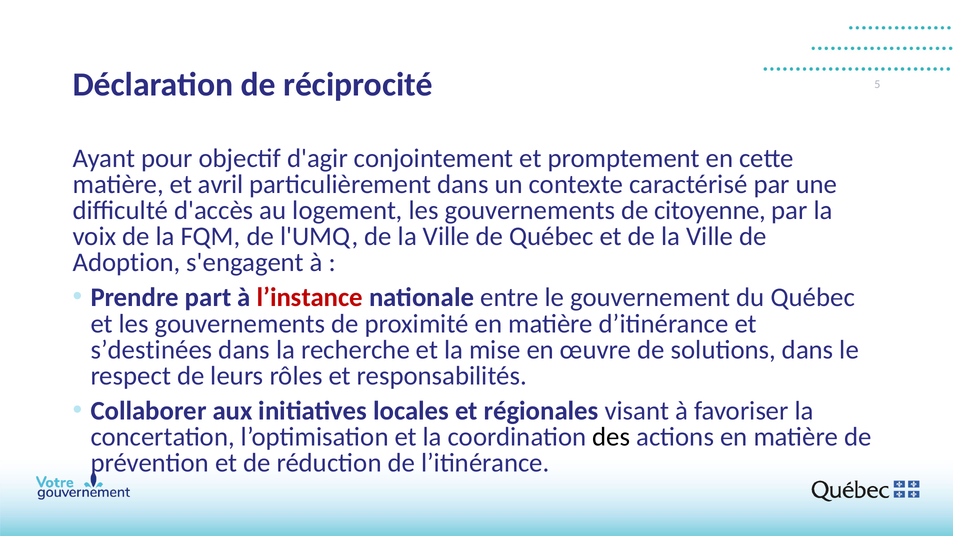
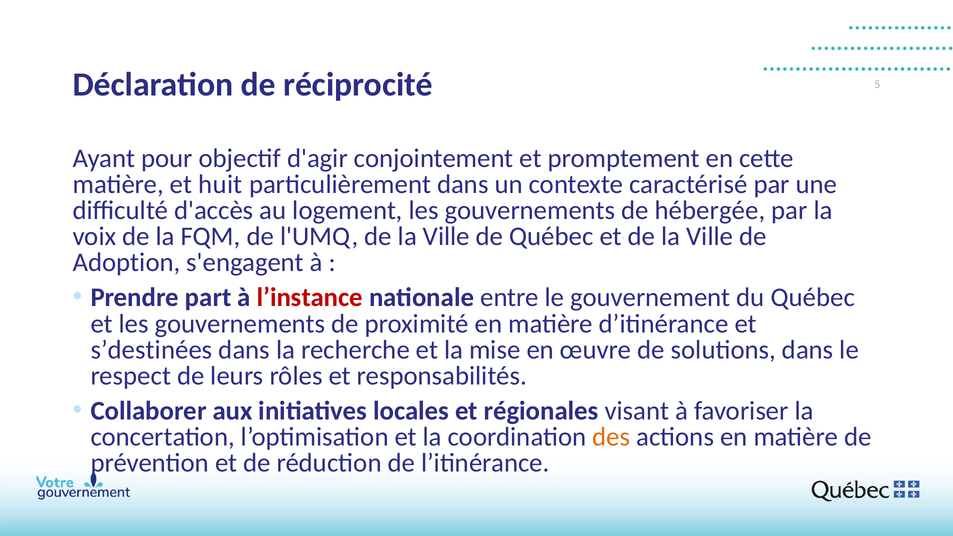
avril: avril -> huit (220, 184)
citoyenne: citoyenne -> hébergée (710, 210)
des colour: black -> orange (611, 437)
